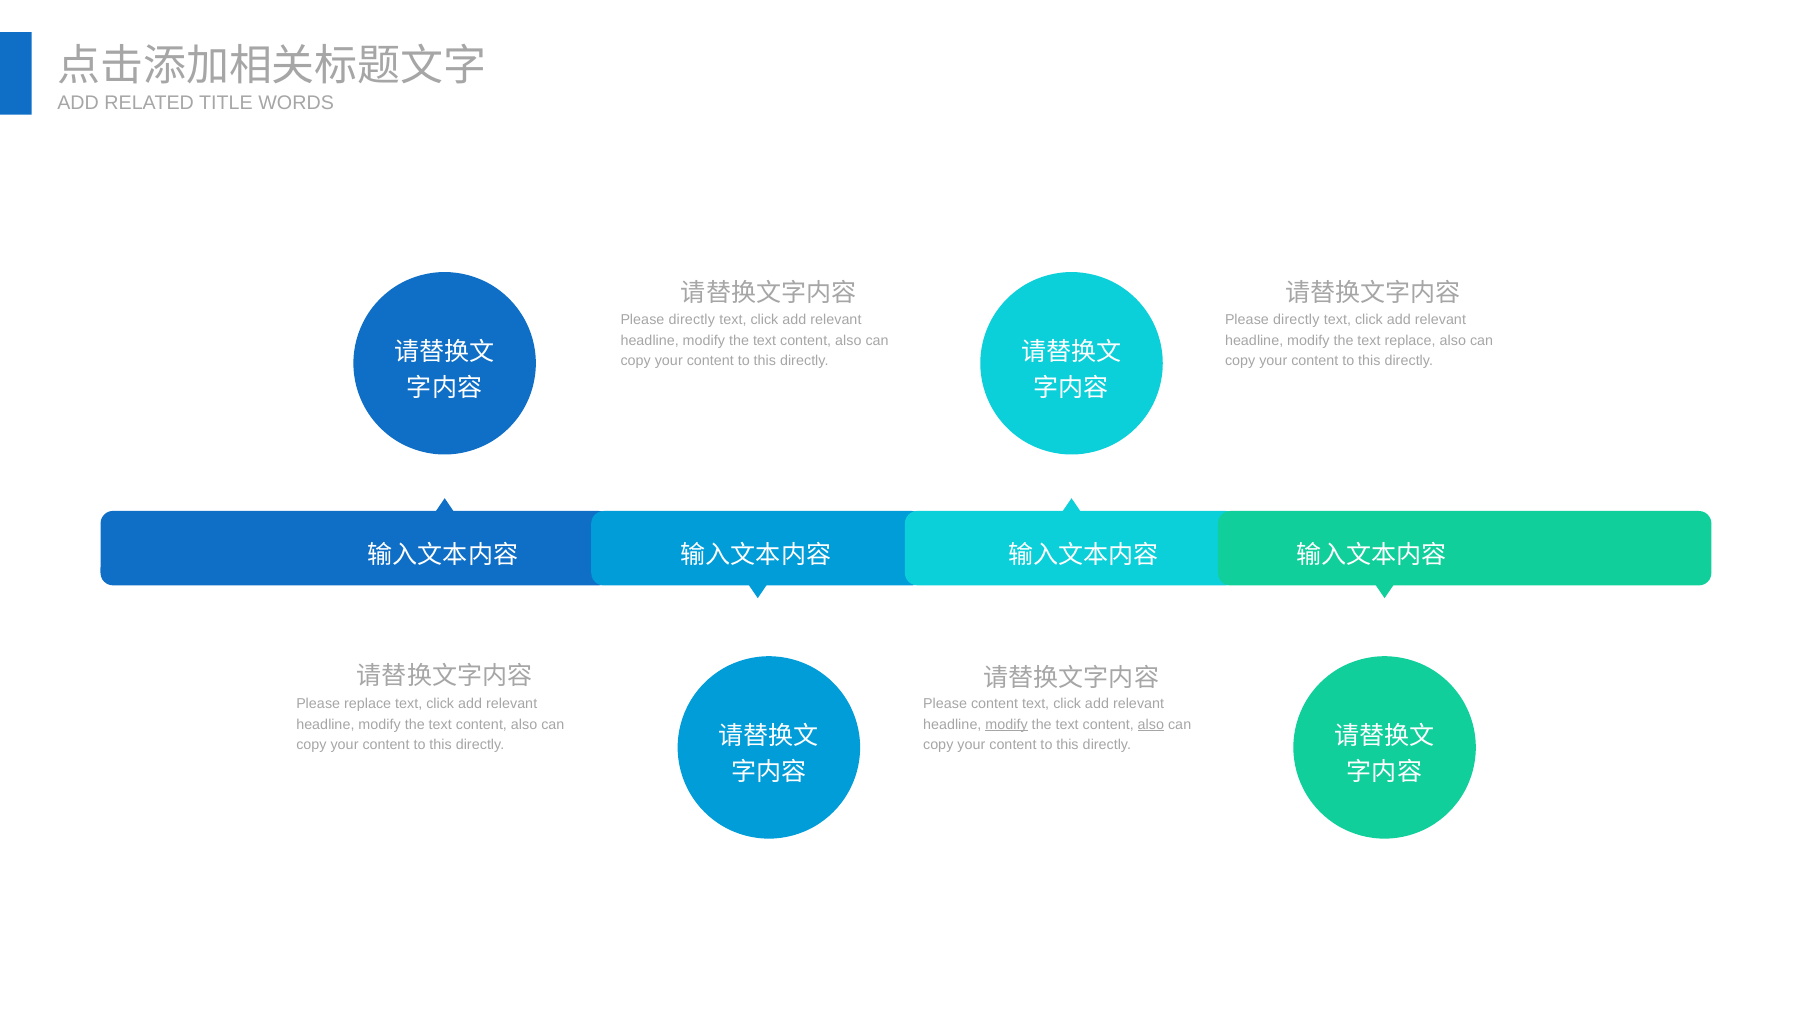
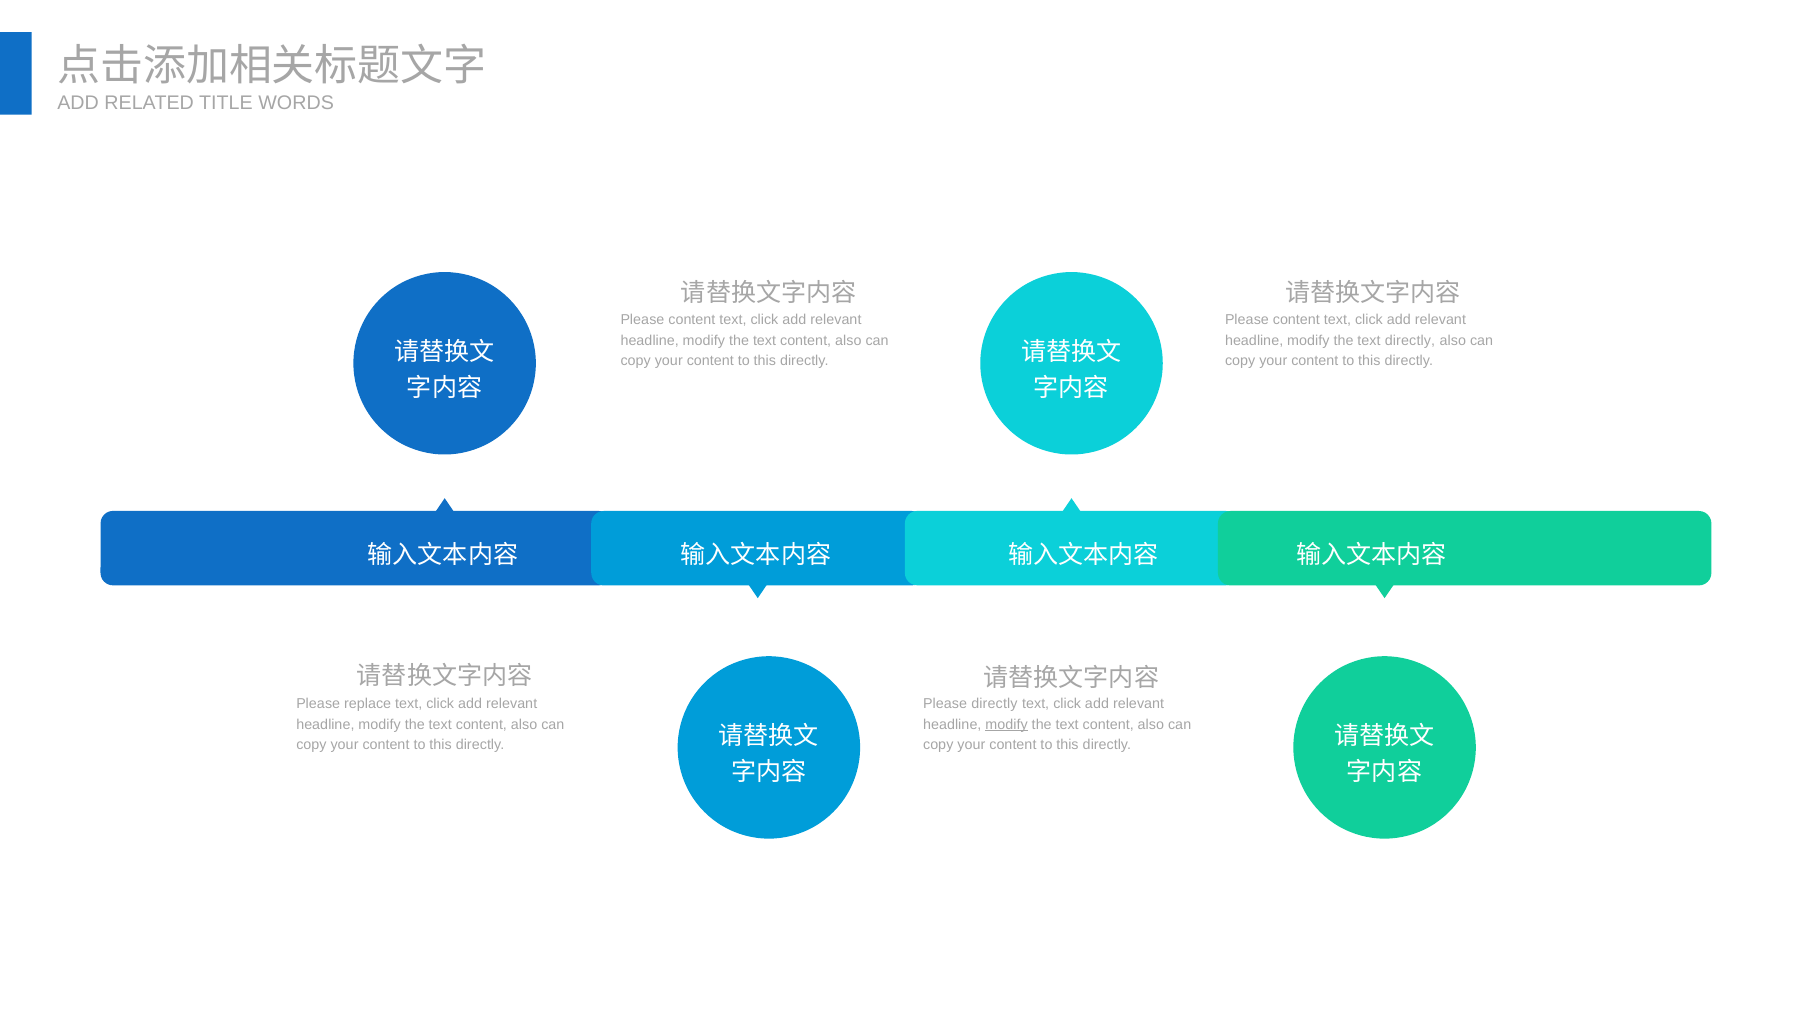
directly: directly -> content (692, 320)
directly: directly -> content (1296, 320)
text replace: replace -> directly (1410, 340)
Please content: content -> directly (994, 704)
also underline: present -> none (1151, 725)
